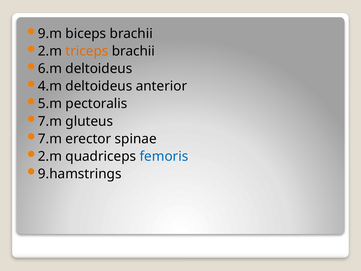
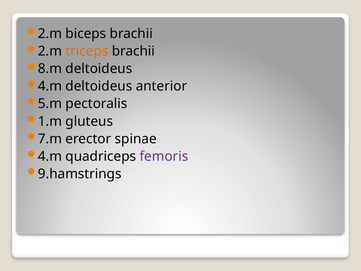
9.m: 9.m -> 2.m (50, 34)
6.m: 6.m -> 8.m (50, 69)
7.m: 7.m -> 1.m (50, 121)
2.m: 2.m -> 4.m (50, 156)
femoris colour: blue -> purple (164, 156)
